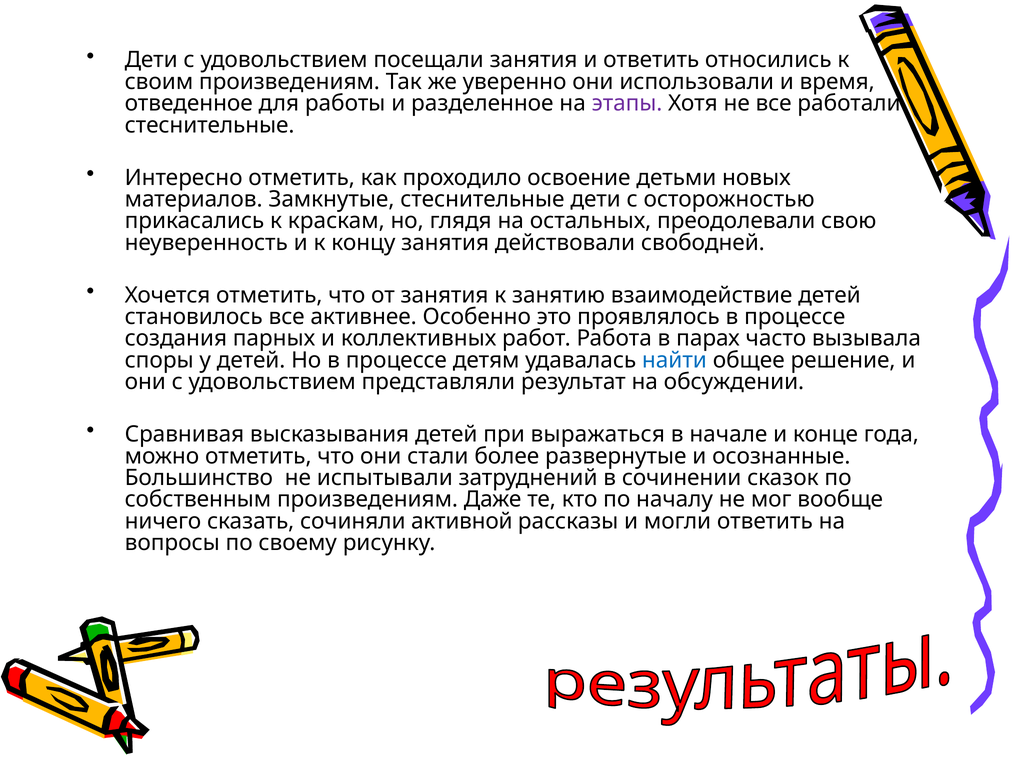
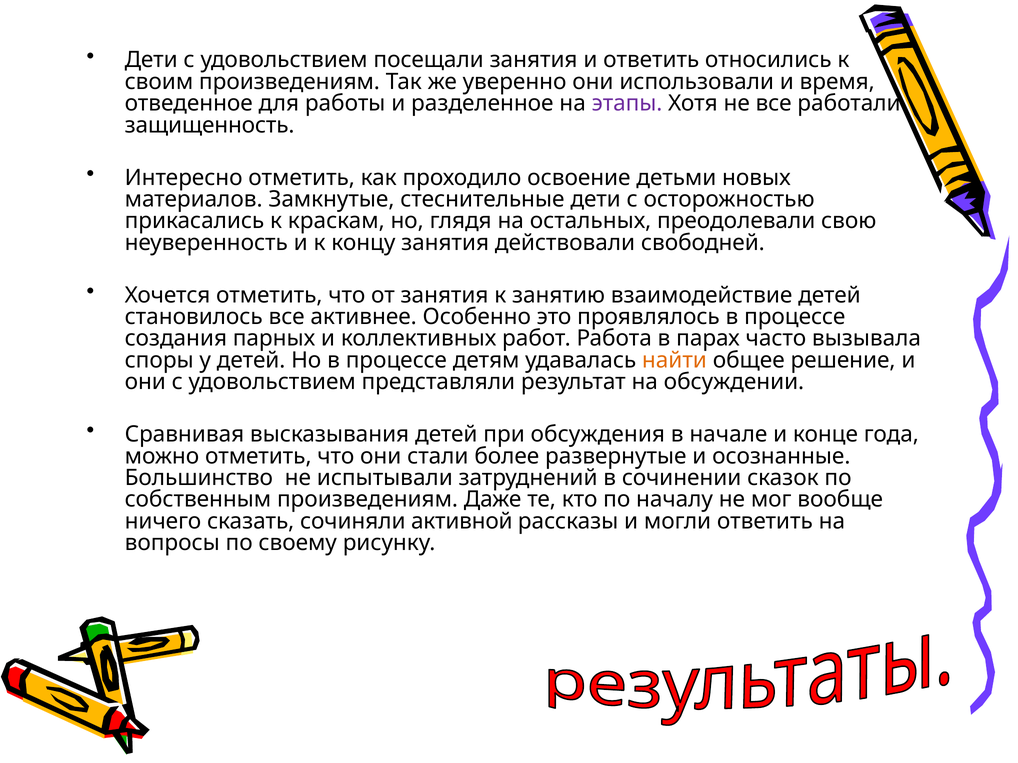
стеснительные: стеснительные -> защищенность (210, 125)
найти colour: blue -> orange (674, 360)
выражаться: выражаться -> обсуждения (598, 435)
